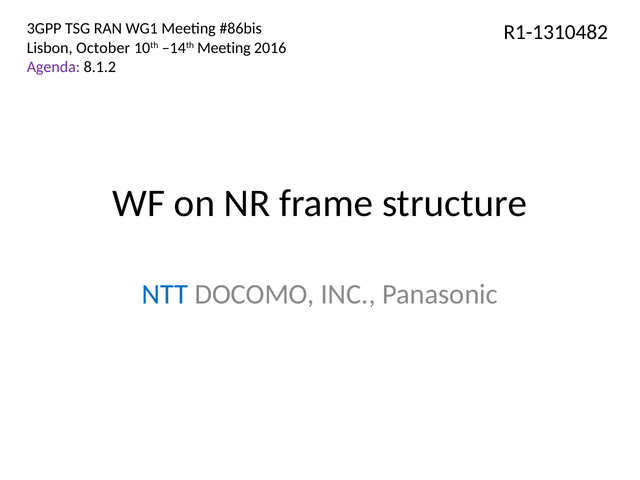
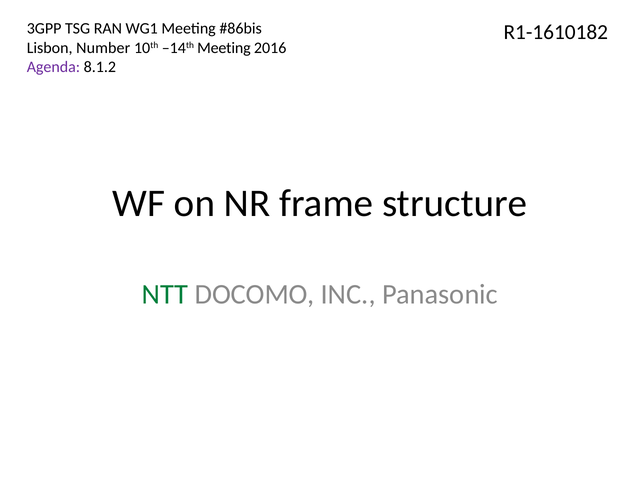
R1-1310482: R1-1310482 -> R1-1610182 (556, 32)
October: October -> Number (103, 48)
NTT colour: blue -> green (165, 294)
